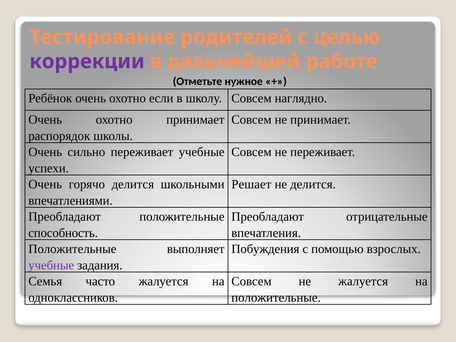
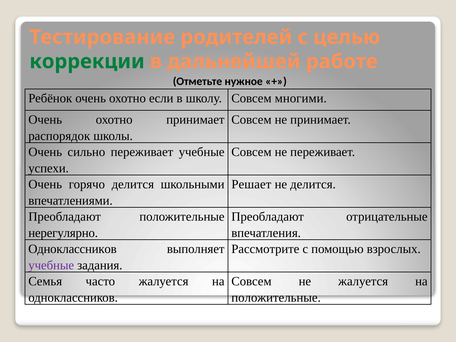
коррекции colour: purple -> green (87, 62)
наглядно: наглядно -> многими (301, 98)
способность: способность -> нерегулярно (63, 233)
Положительные: Положительные -> Одноклассников (72, 249)
Побуждения: Побуждения -> Рассмотрите (265, 249)
